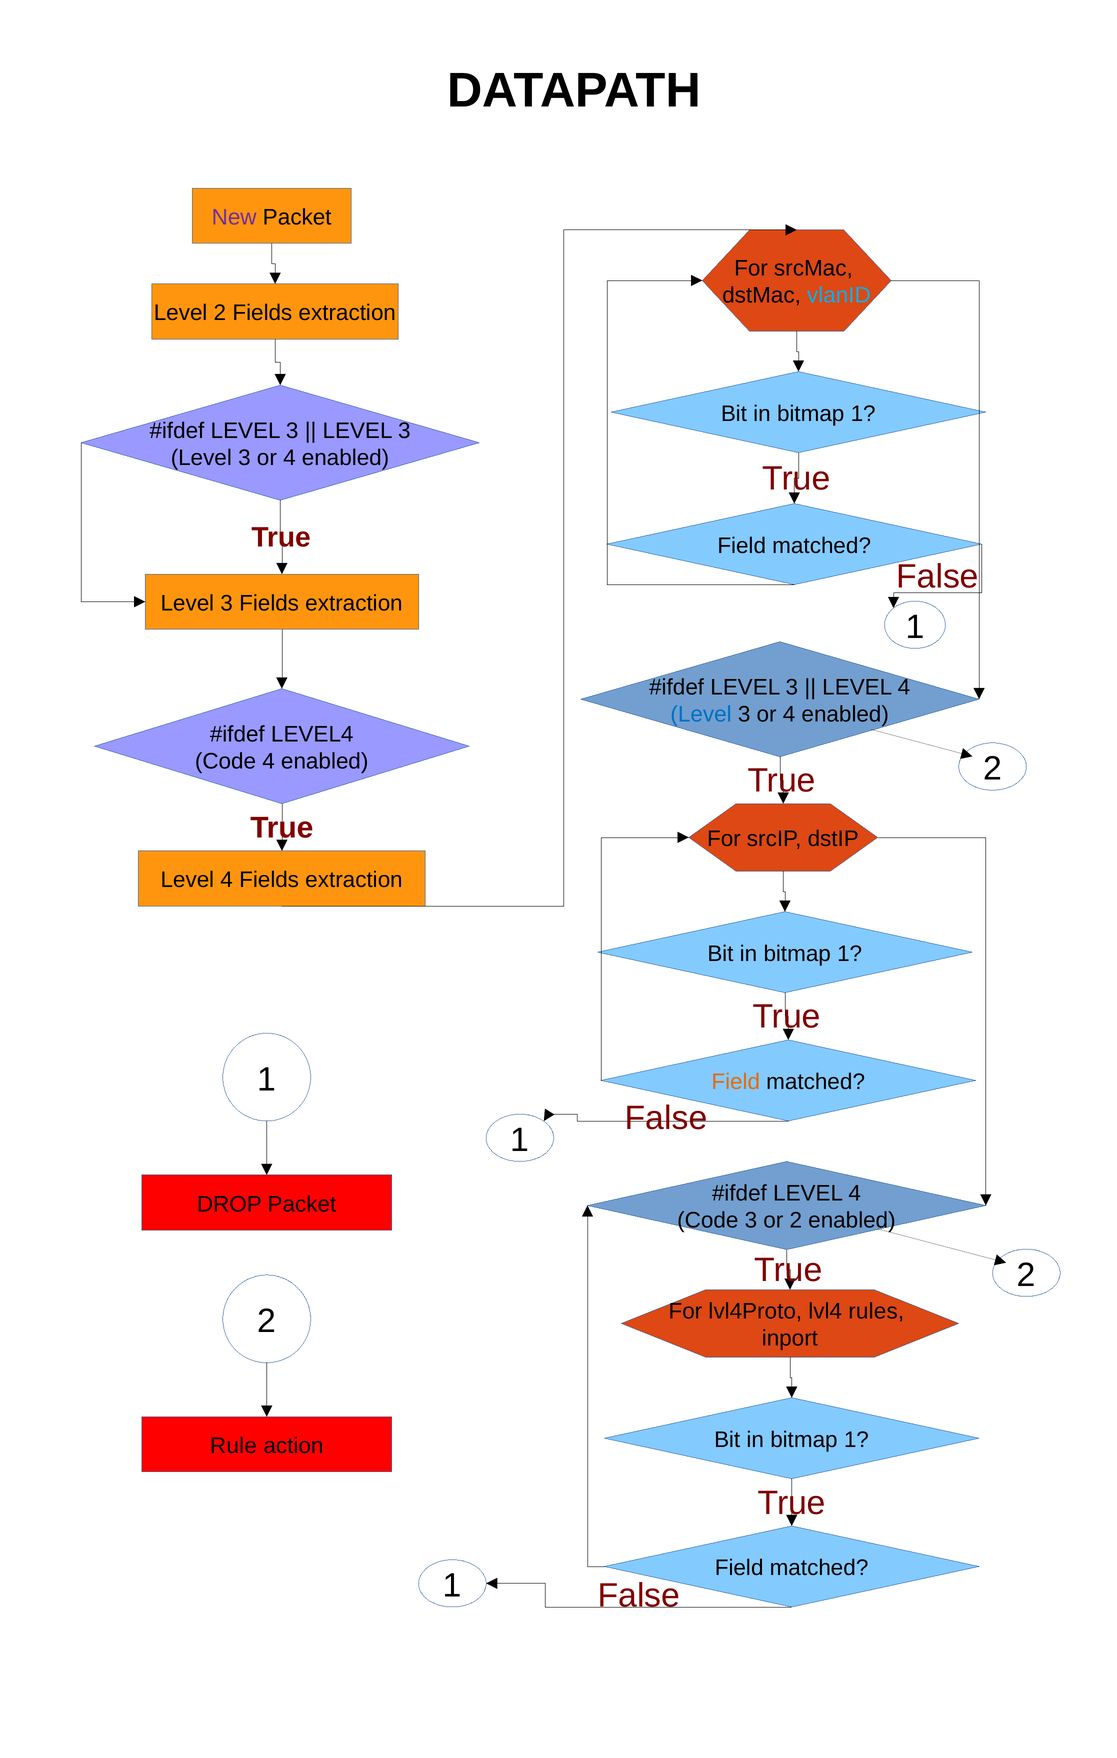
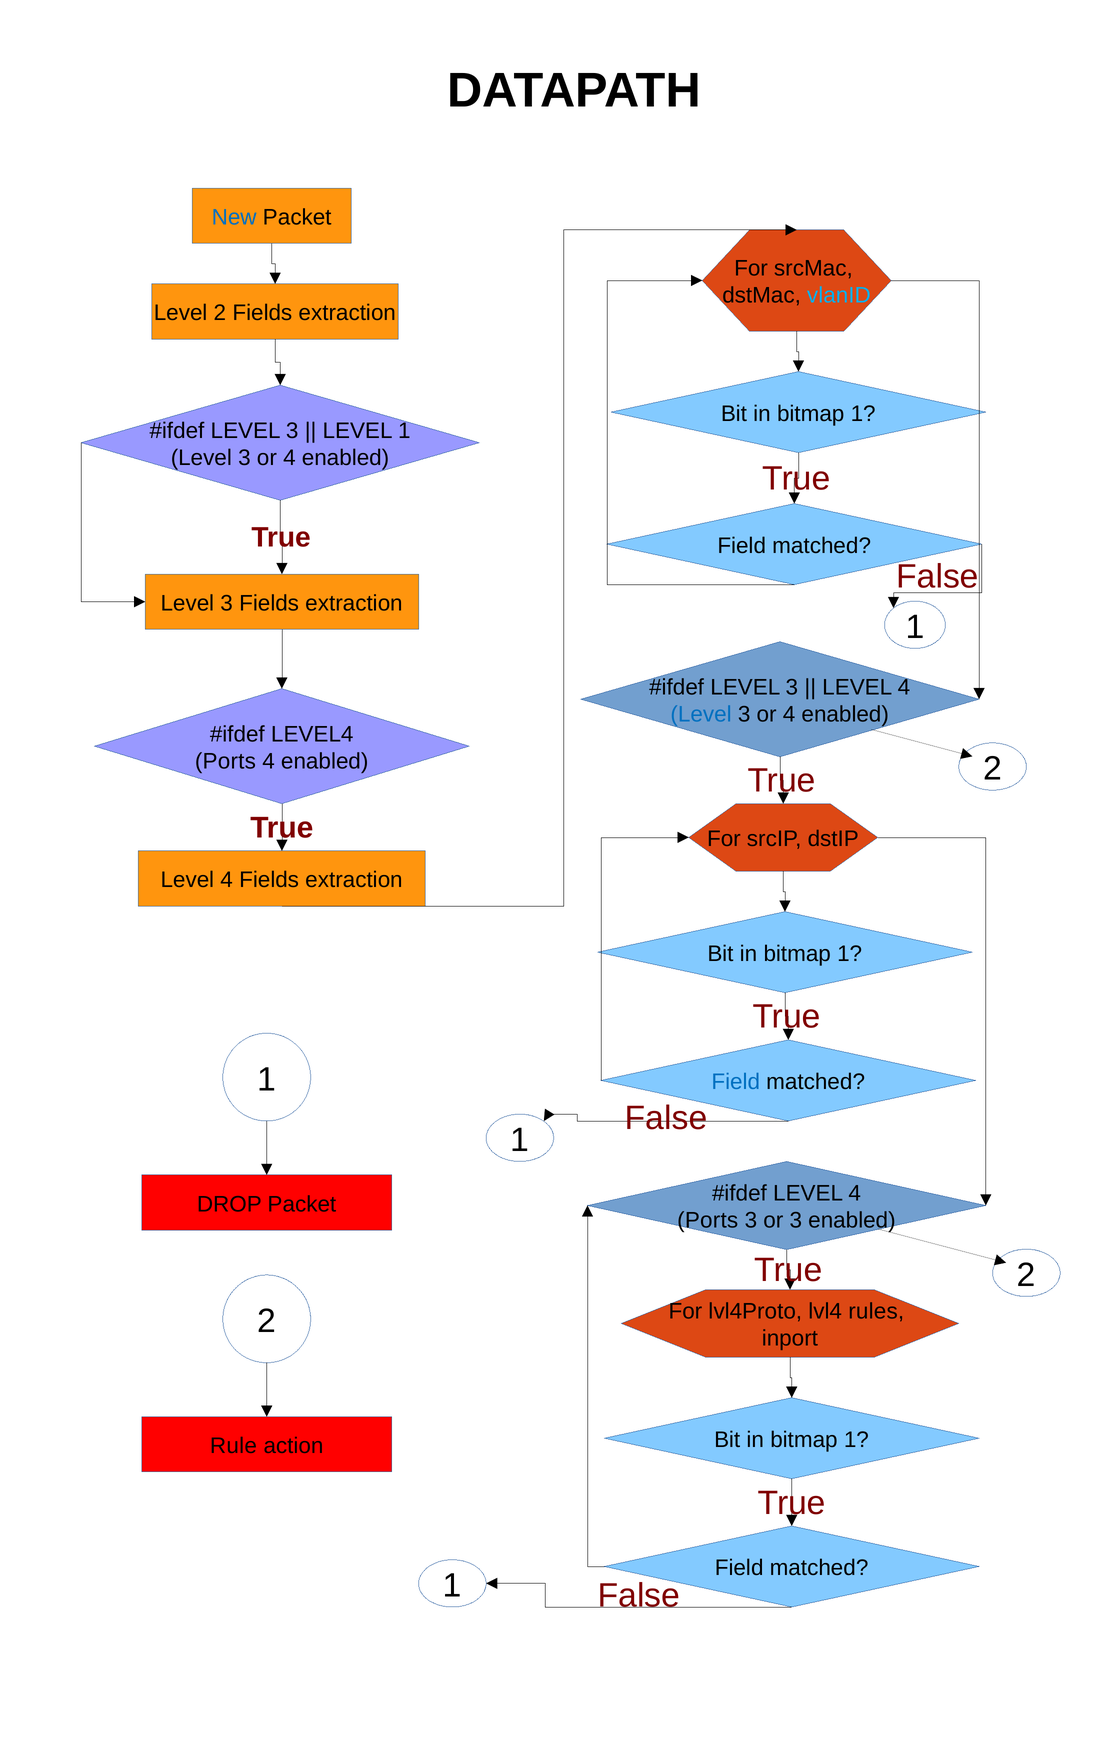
New colour: purple -> blue (234, 217)
3: 3 -> 1 (404, 431)
Code: Code -> Ports (225, 761)
Field colour: orange -> blue (736, 1082)
Code: Code -> Ports (708, 1221)
or 2: 2 -> 3 (796, 1221)
